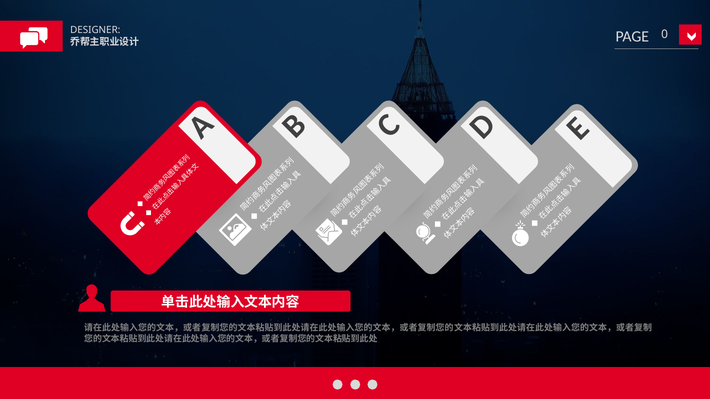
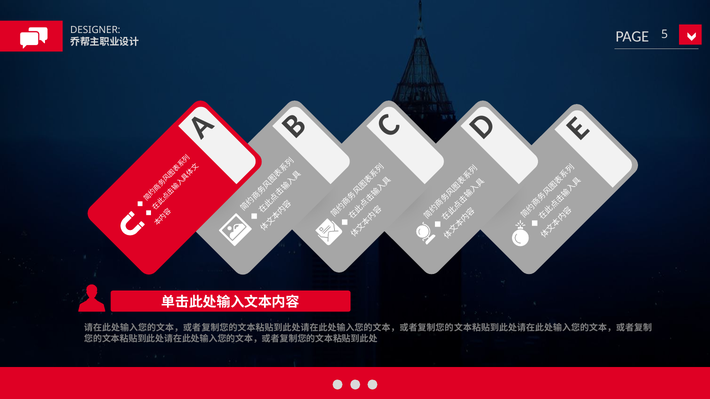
0: 0 -> 5 (665, 34)
